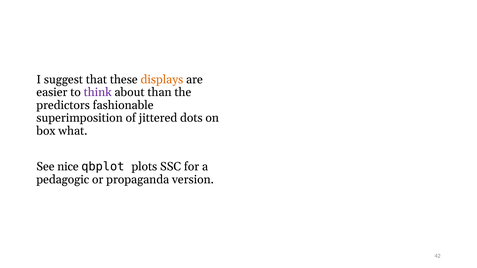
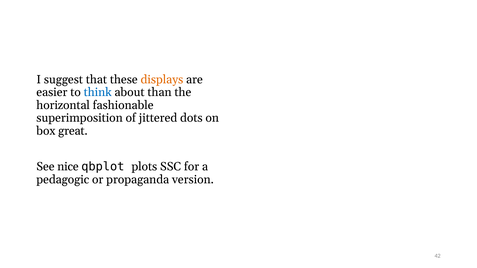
think colour: purple -> blue (98, 92)
predictors: predictors -> horizontal (63, 105)
what: what -> great (73, 131)
